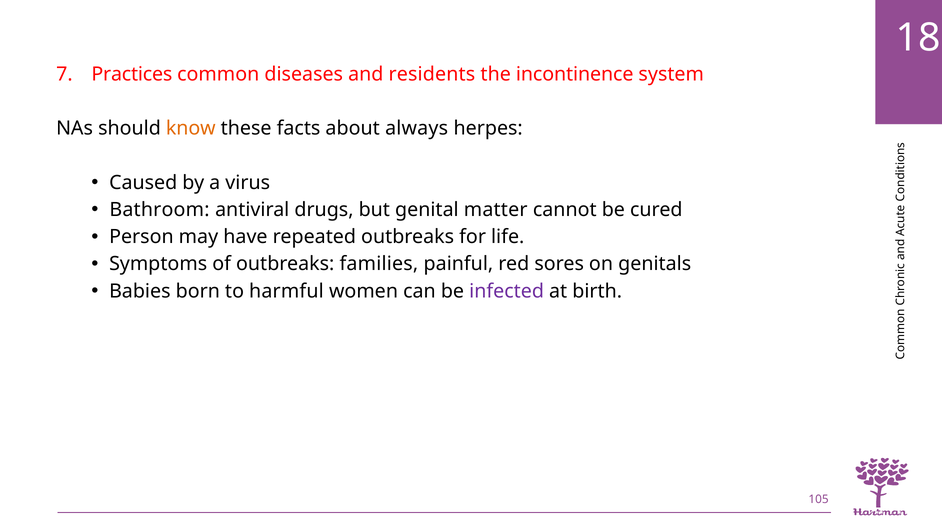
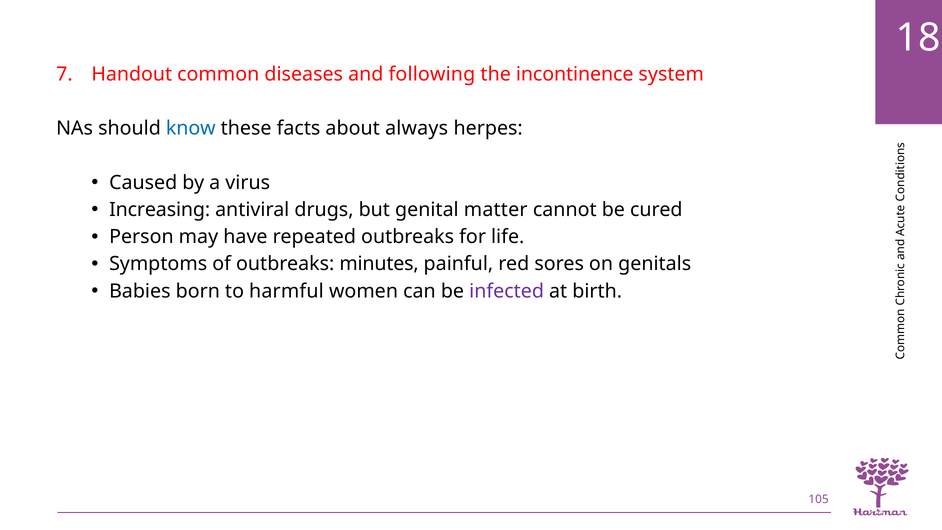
Practices: Practices -> Handout (132, 74)
residents: residents -> following (432, 74)
know colour: orange -> blue (191, 128)
Bathroom: Bathroom -> Increasing (160, 210)
families: families -> minutes (379, 264)
